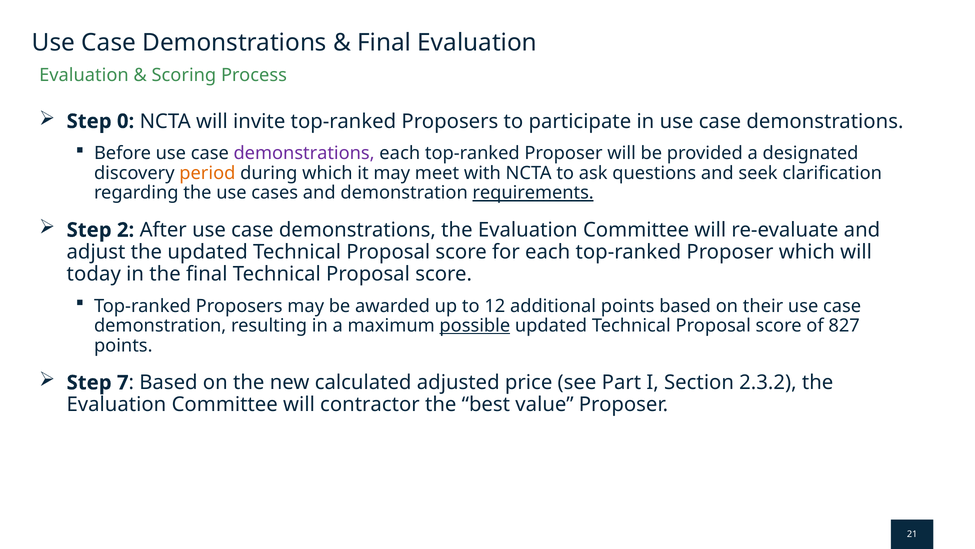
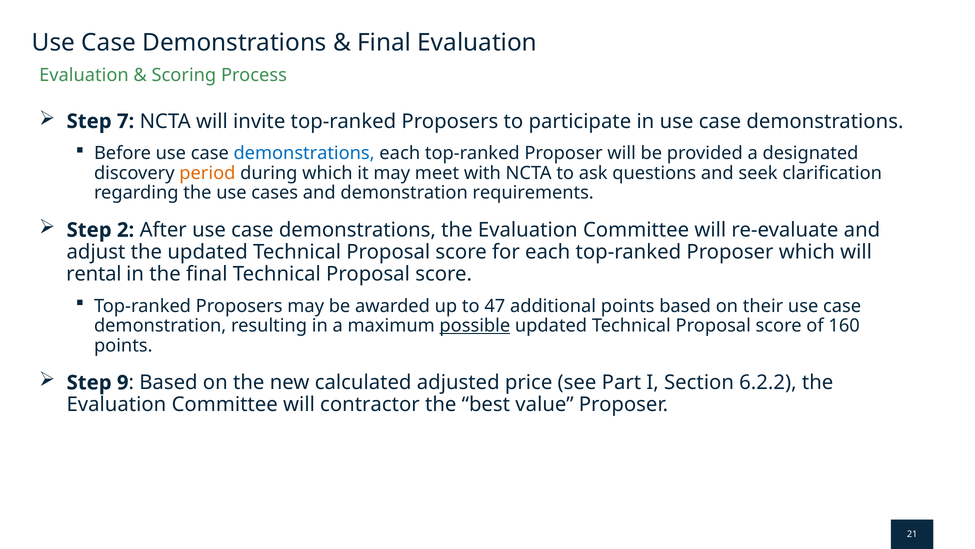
0: 0 -> 7 (126, 121)
demonstrations colour: purple -> blue (304, 153)
requirements underline: present -> none (533, 193)
today: today -> rental (94, 274)
12: 12 -> 47 (495, 306)
827: 827 -> 160 (844, 325)
7: 7 -> 9 (123, 382)
2.3.2: 2.3.2 -> 6.2.2 (768, 382)
